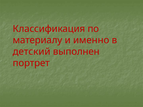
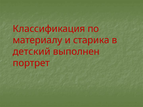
именно: именно -> старика (91, 40)
